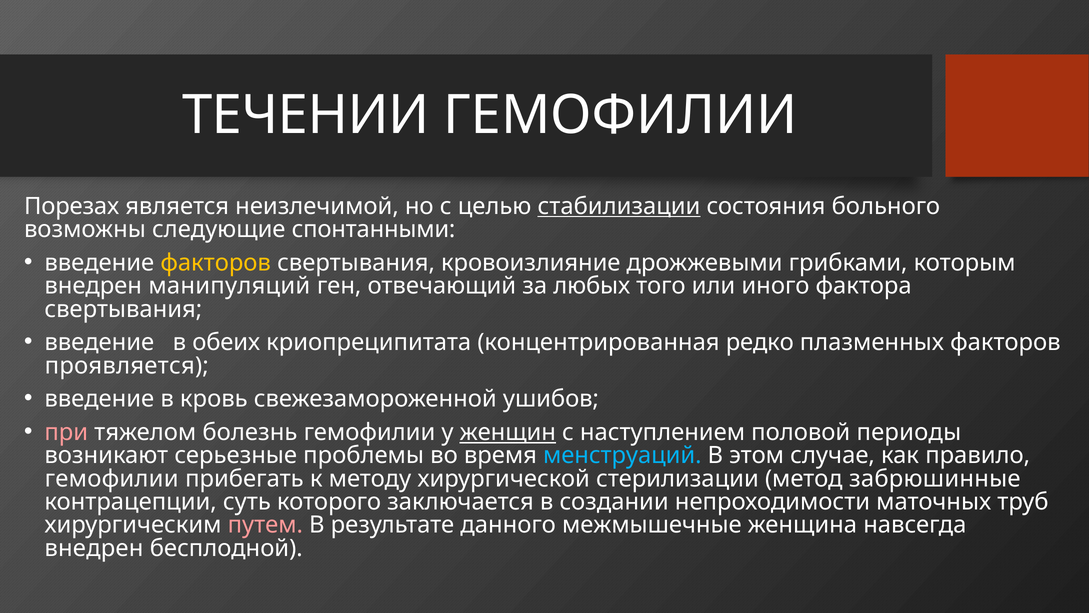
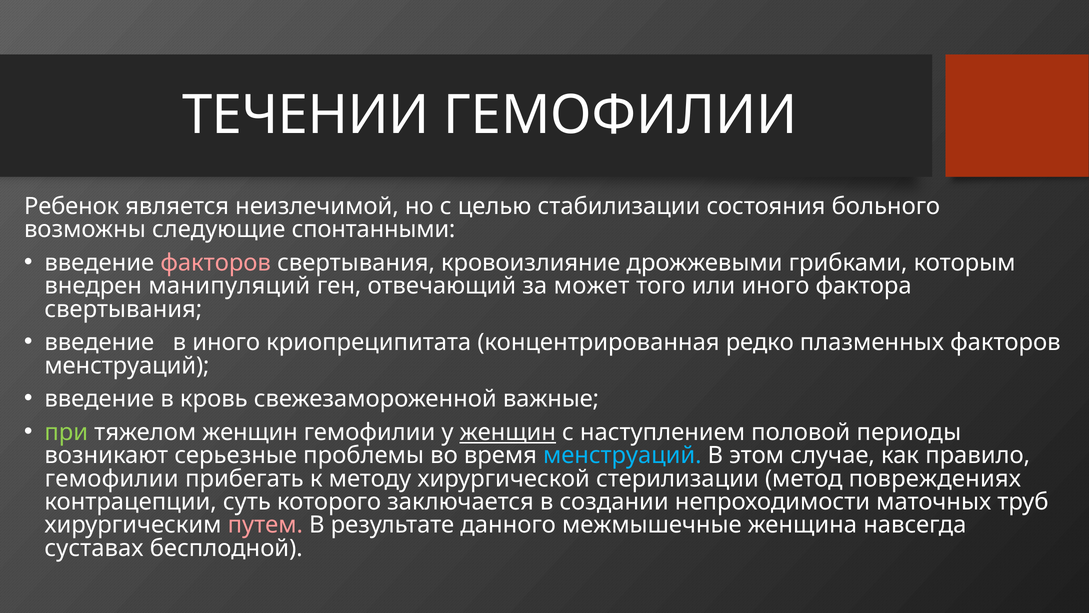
Порезах: Порезах -> Ребенок (72, 206)
стабилизации underline: present -> none (619, 206)
факторов colour: yellow -> pink (216, 263)
любых: любых -> может (592, 286)
в обеих: обеих -> иного (226, 342)
проявляется: проявляется -> менструаций (127, 365)
ушибов: ушибов -> важные (551, 399)
при colour: pink -> light green (66, 432)
тяжелом болезнь: болезнь -> женщин (250, 432)
забрюшинные: забрюшинные -> повреждениях (935, 478)
внедрен: внедрен -> суставах (94, 548)
